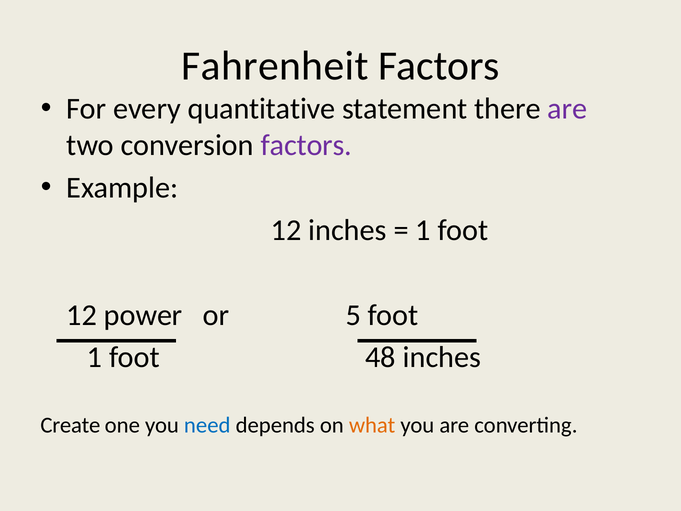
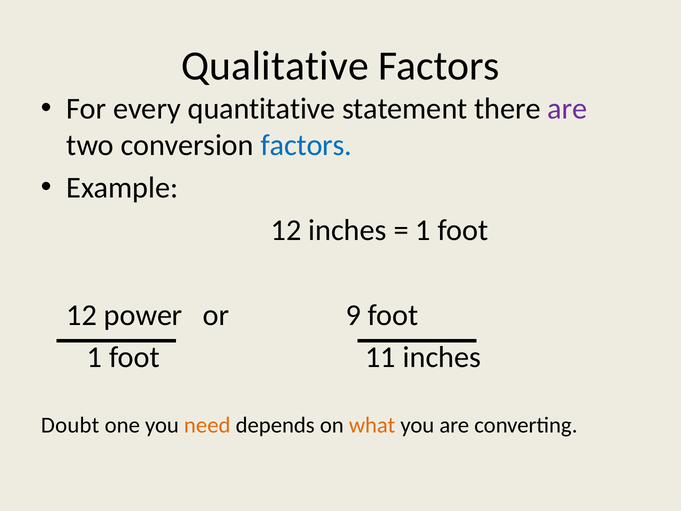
Fahrenheit: Fahrenheit -> Qualitative (275, 66)
factors colour: purple -> blue (306, 145)
5: 5 -> 9 (353, 315)
48: 48 -> 11 (380, 357)
Create: Create -> Doubt (70, 425)
need colour: blue -> orange (207, 425)
